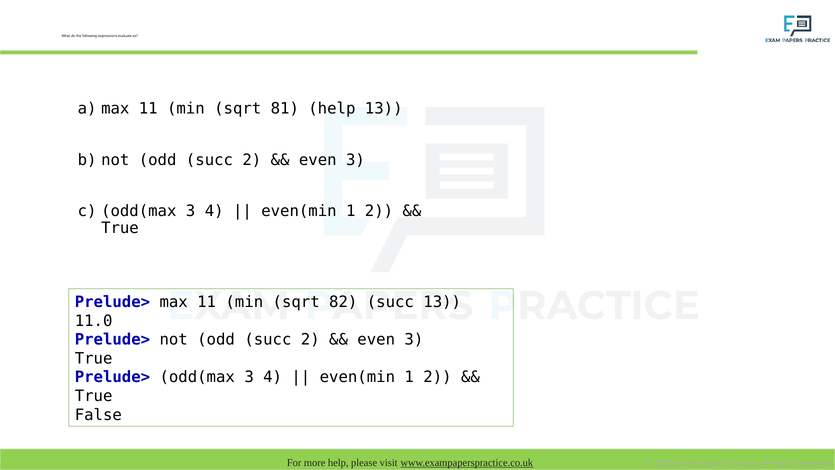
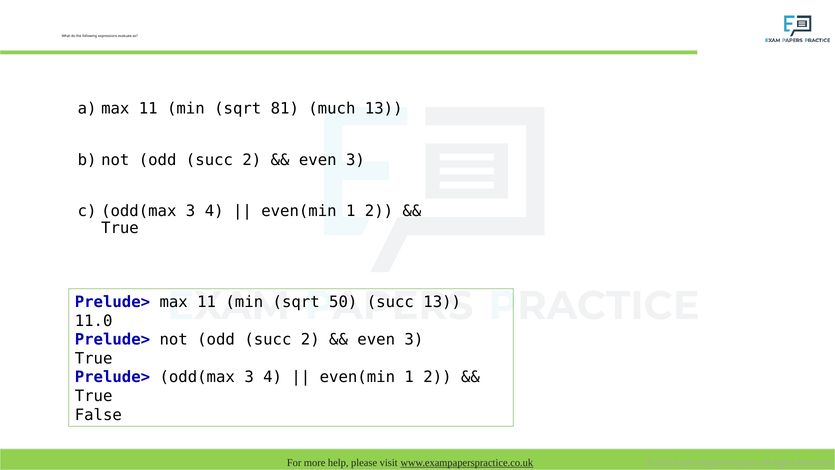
81 help: help -> much (332, 109)
82: 82 -> 50 (343, 302)
